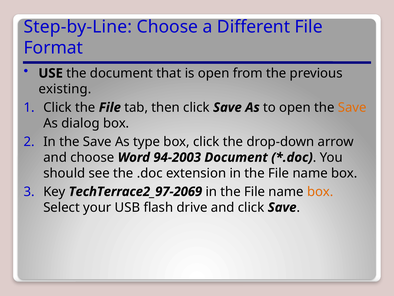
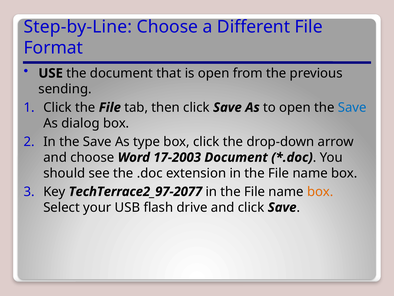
existing: existing -> sending (65, 89)
Save colour: orange -> blue (352, 107)
94-2003: 94-2003 -> 17-2003 (177, 157)
TechTerrace2_97-2069: TechTerrace2_97-2069 -> TechTerrace2_97-2077 (135, 191)
